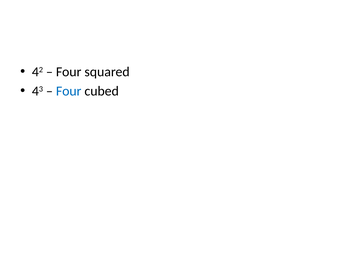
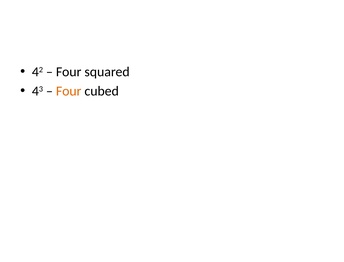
Four colour: blue -> orange (69, 91)
